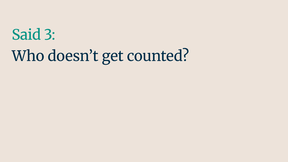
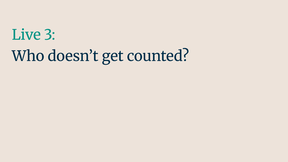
Said: Said -> Live (26, 35)
